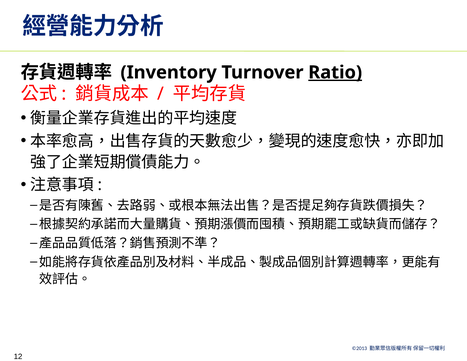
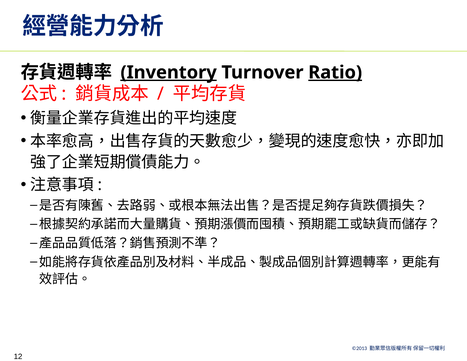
Inventory underline: none -> present (169, 72)
